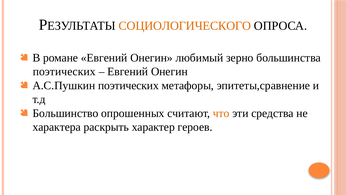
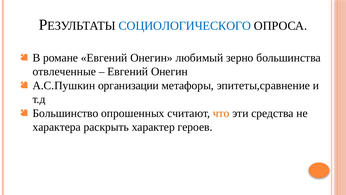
СОЦИОЛОГИЧЕСКОГО colour: orange -> blue (185, 26)
поэтических: поэтических -> отвлеченные (64, 72)
А.С.Пушкин поэтических: поэтических -> организации (128, 85)
